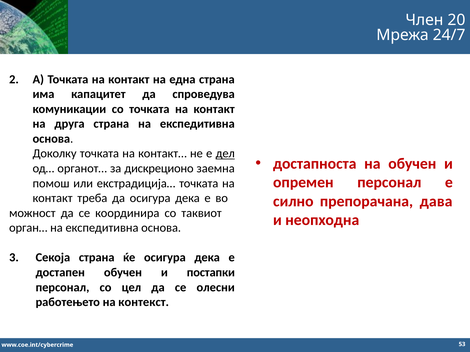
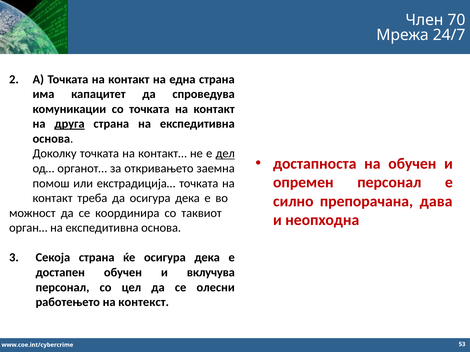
20: 20 -> 70 (456, 20)
друга underline: none -> present (70, 124)
дискреционо: дискреционо -> откривањето (159, 169)
постапки: постапки -> вклучува (211, 273)
